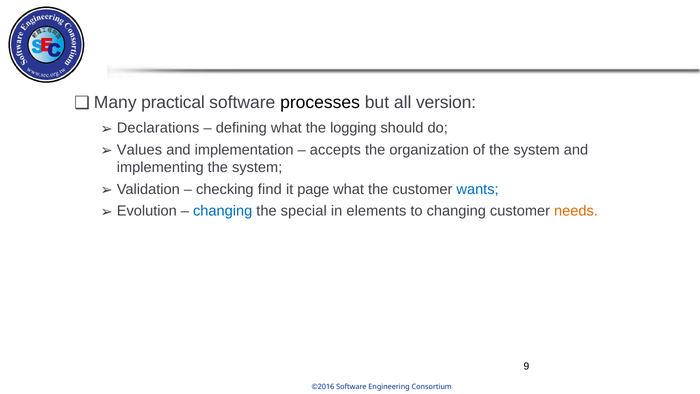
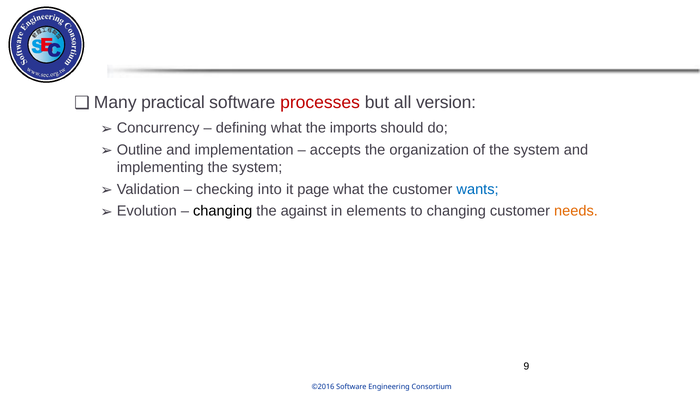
processes colour: black -> red (320, 102)
Declarations: Declarations -> Concurrency (158, 128)
logging: logging -> imports (353, 128)
Values: Values -> Outline (140, 150)
find: find -> into (270, 189)
changing colour: blue -> black (223, 211)
special: special -> against (304, 211)
